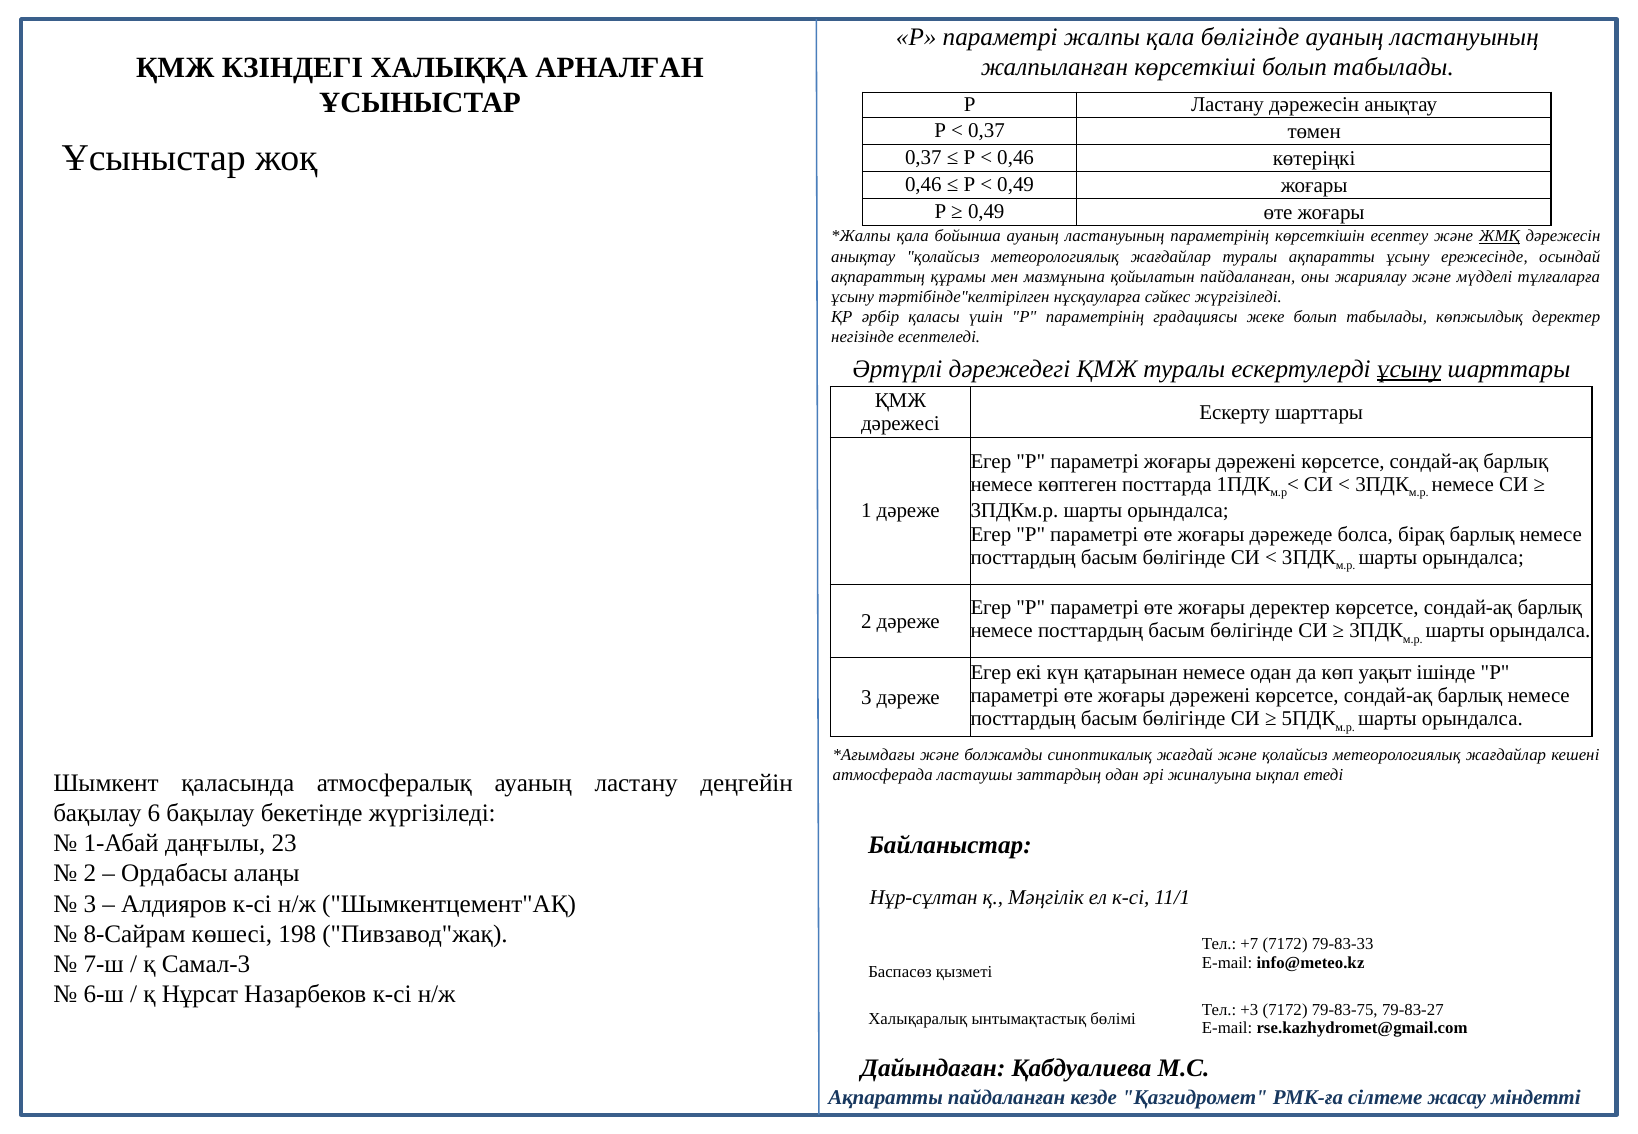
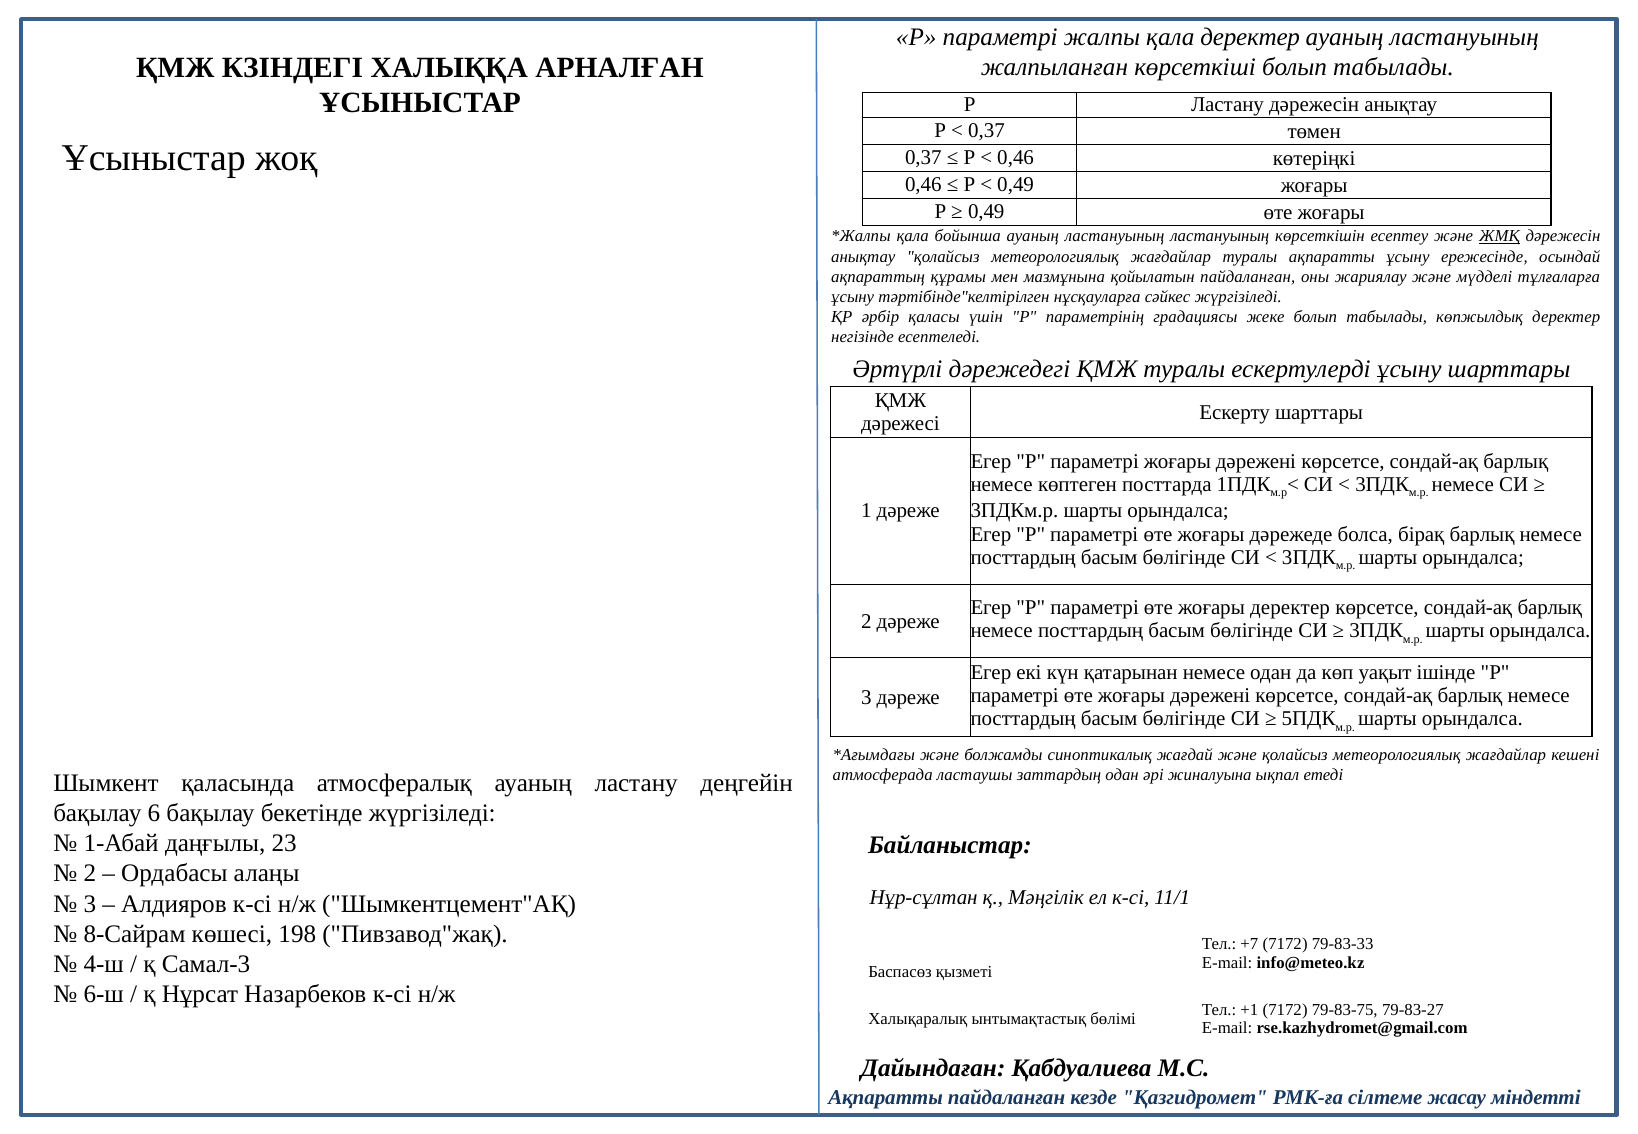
қала бөлігінде: бөлігінде -> деректер (1250, 37)
ластануының параметрінің: параметрінің -> ластануының (1220, 236)
ұсыну underline: present -> none (1409, 369)
7-ш: 7-ш -> 4-ш (104, 964)
+3: +3 -> +1 (1249, 1010)
